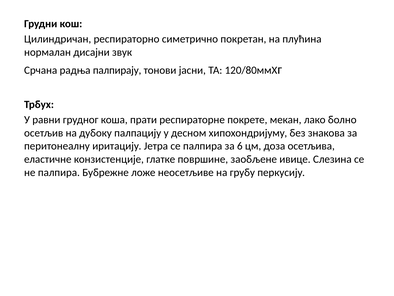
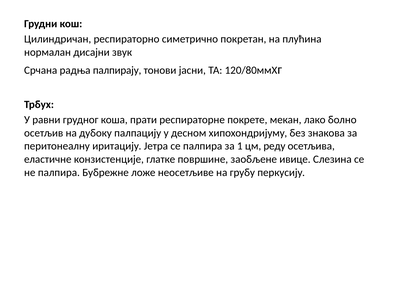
6: 6 -> 1 (240, 146)
доза: доза -> реду (274, 146)
